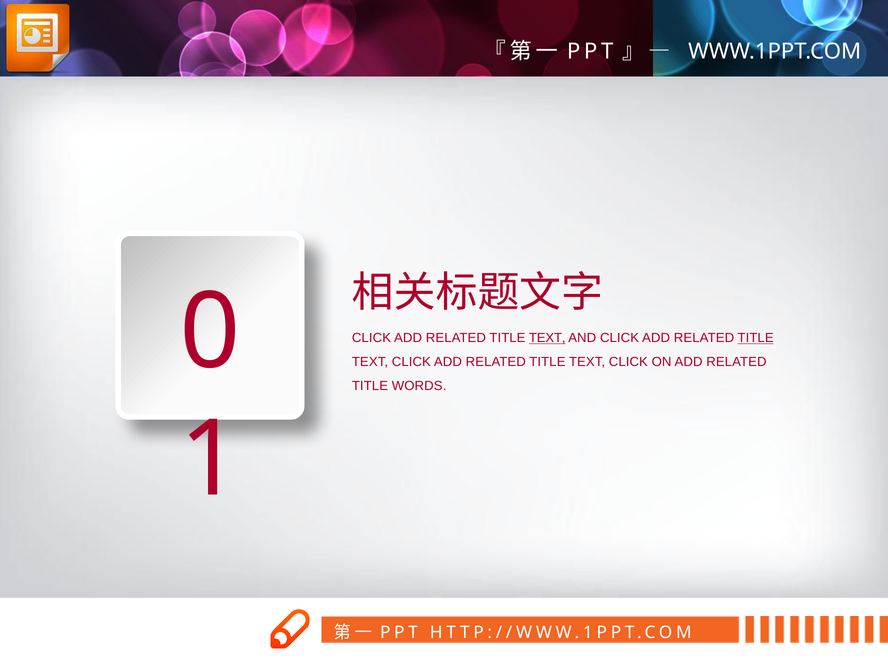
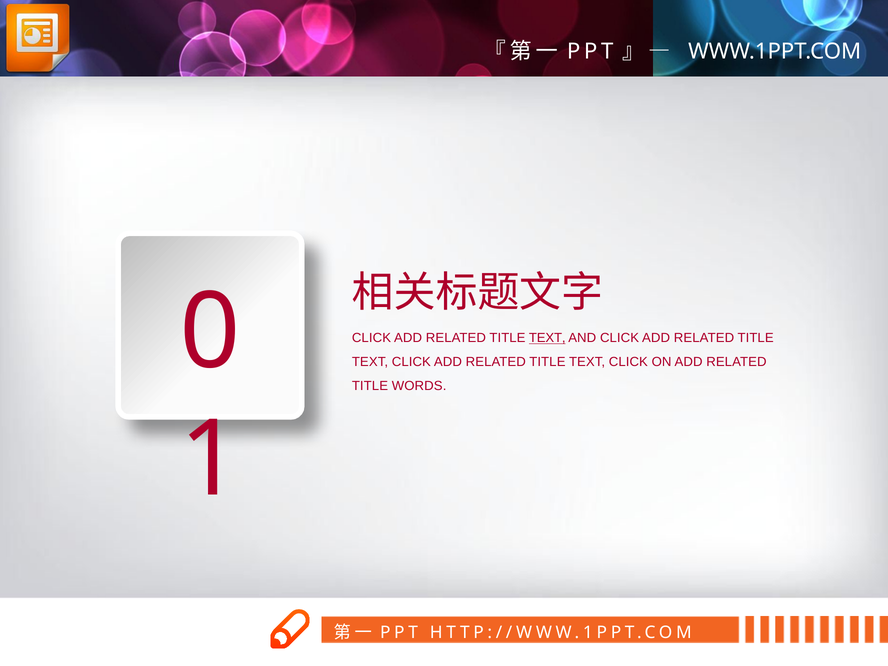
TITLE underline: present -> none (756, 338)
